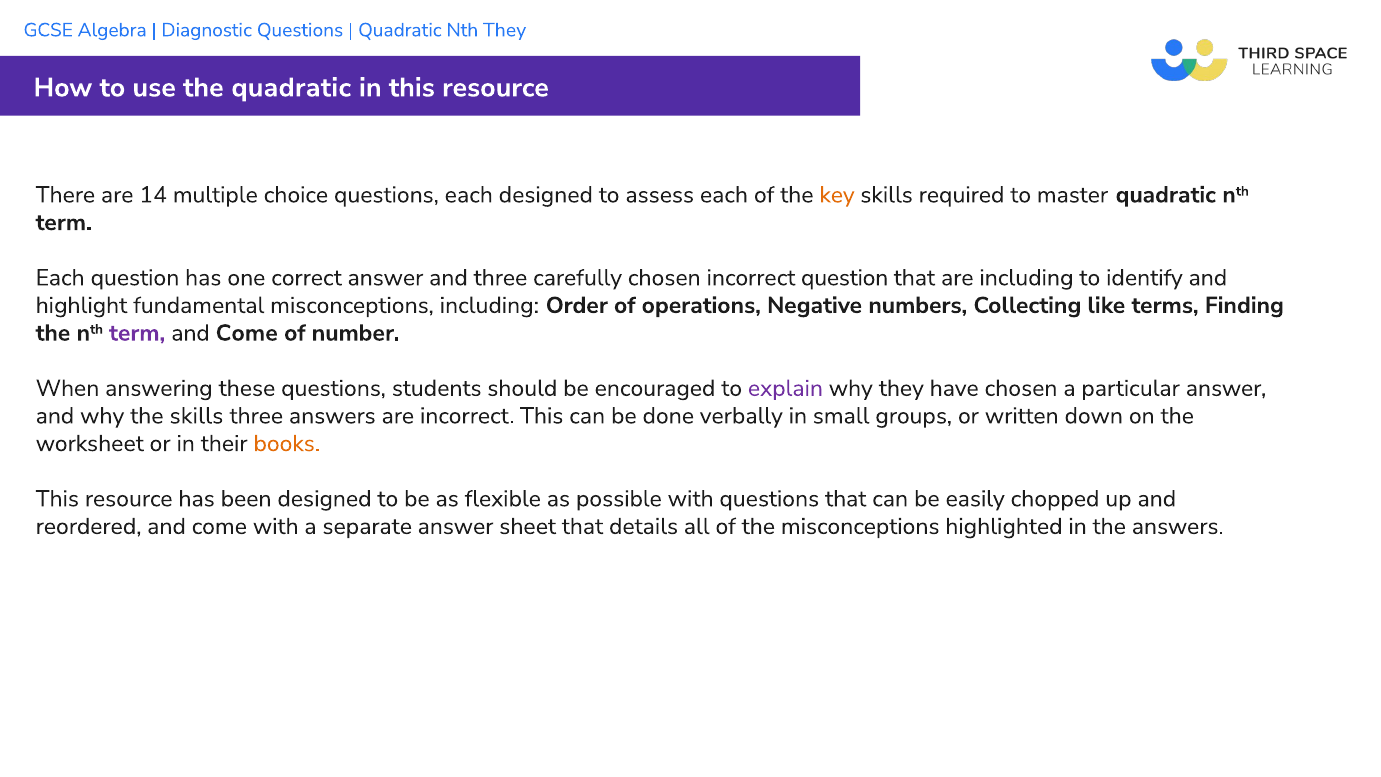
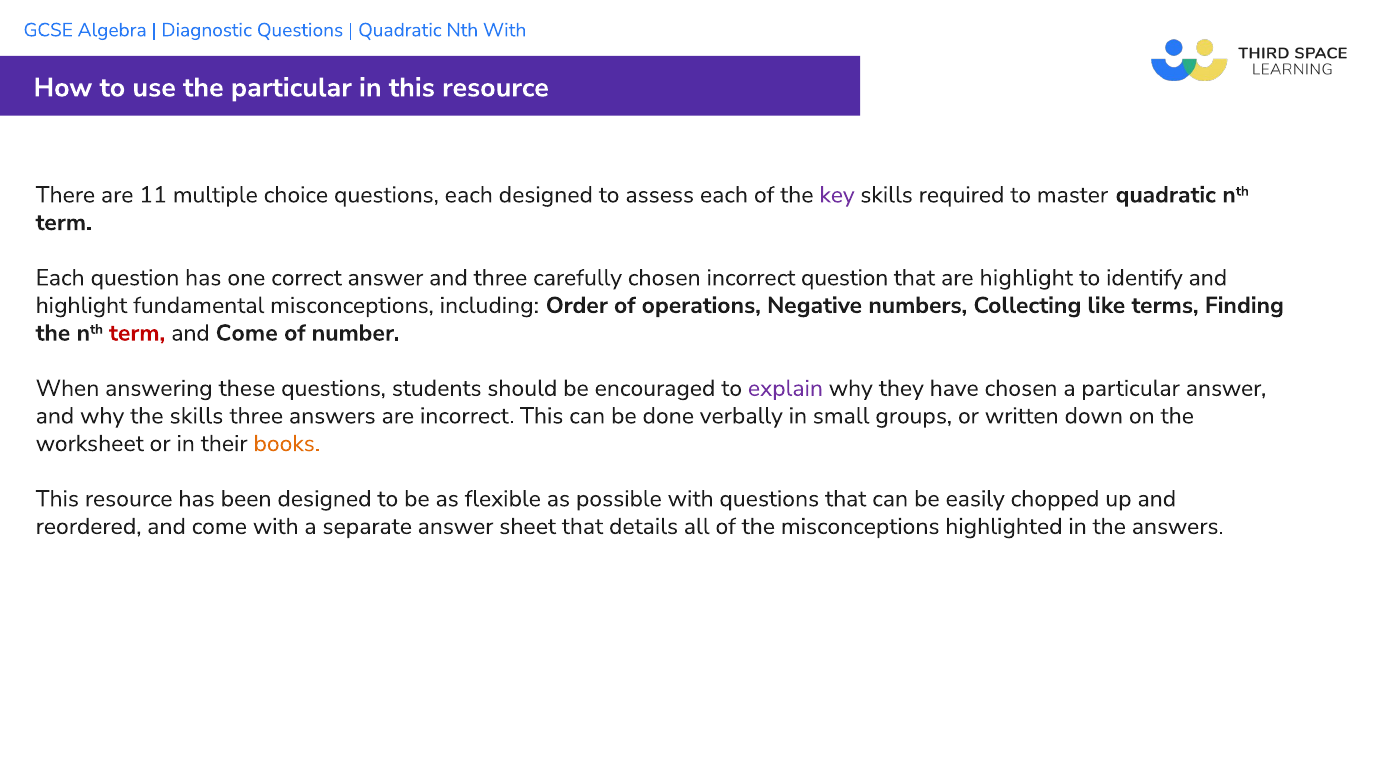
Nth They: They -> With (505, 30)
the quadratic: quadratic -> particular (291, 88)
14: 14 -> 11 (153, 195)
key colour: orange -> purple (837, 195)
are including: including -> highlight (1026, 278)
term colour: purple -> red (137, 333)
